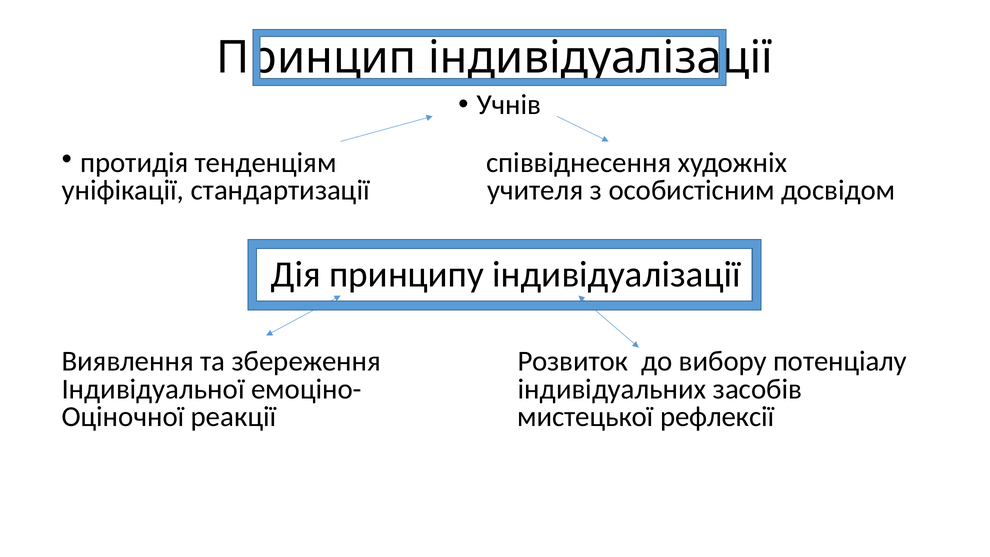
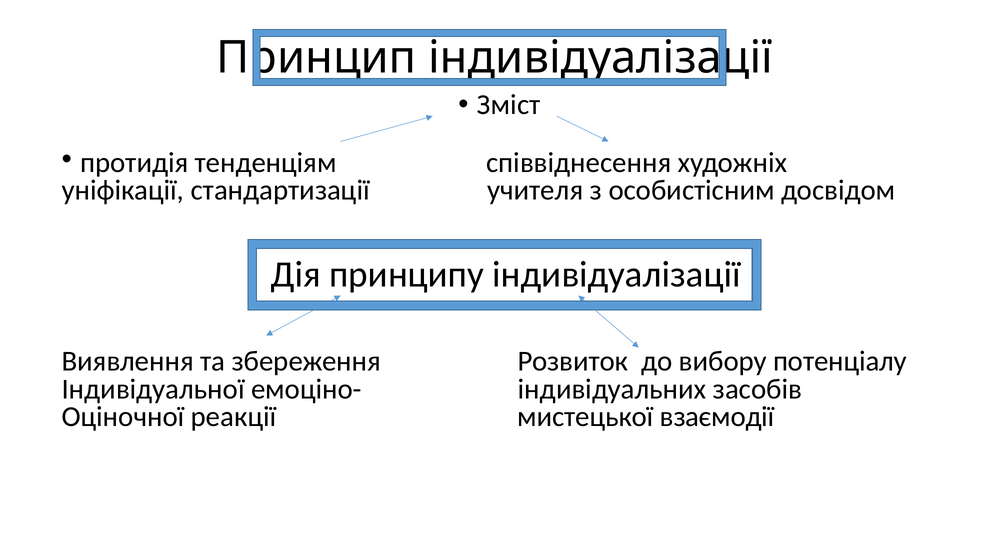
Учнів: Учнів -> Зміст (509, 105)
рефлексії: рефлексії -> взаємодії (717, 417)
